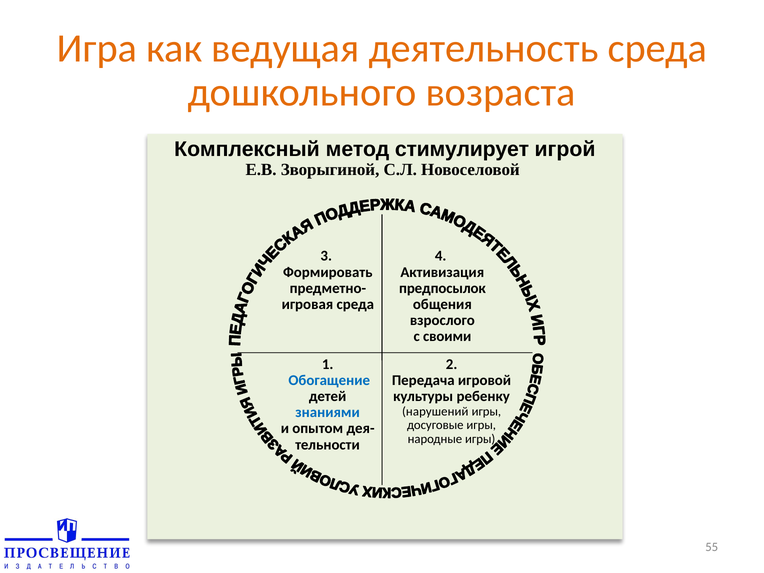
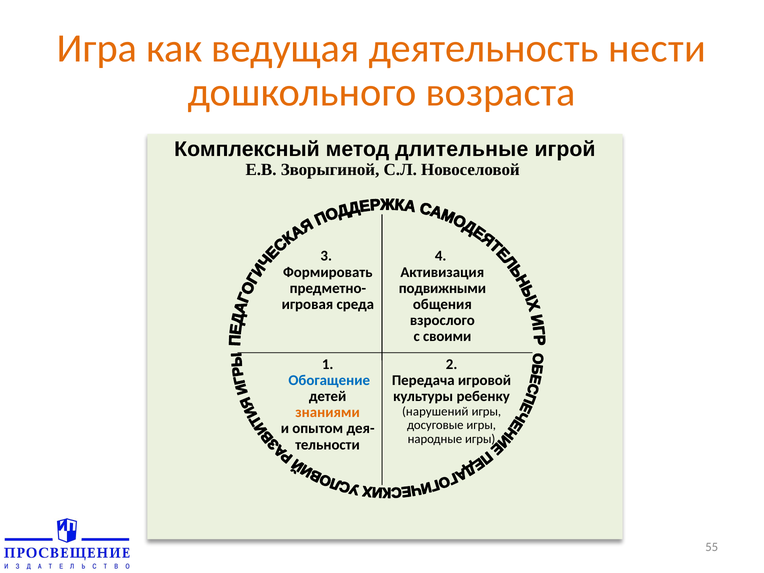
деятельность среда: среда -> нести (657, 49)
стимулирует: стимулирует -> длительные (462, 149)
предпосылок: предпосылок -> подвижными (442, 288)
знаниями colour: blue -> orange (328, 413)
